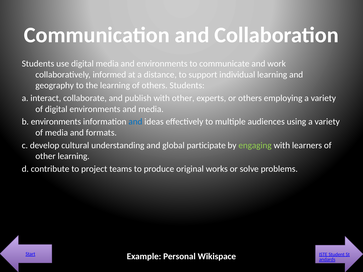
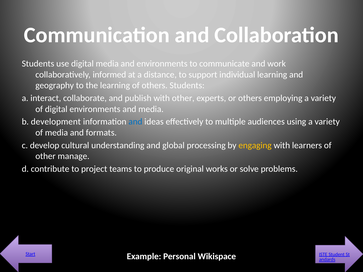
b environments: environments -> development (56, 122)
participate: participate -> processing (206, 145)
engaging colour: light green -> yellow (255, 145)
other learning: learning -> manage (74, 156)
